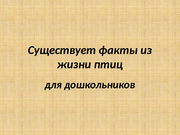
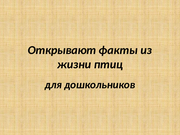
Существует: Существует -> Открывают (62, 50)
